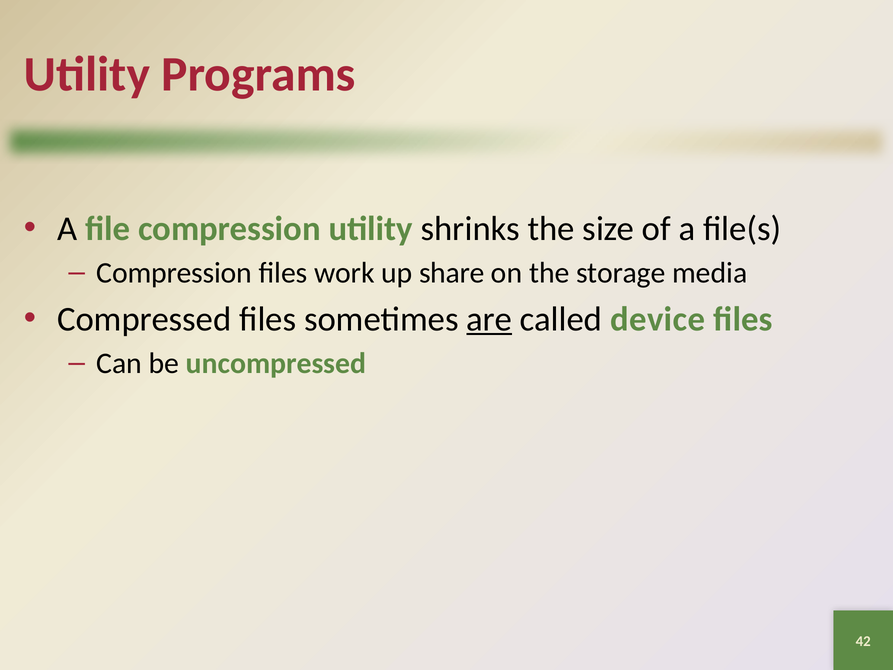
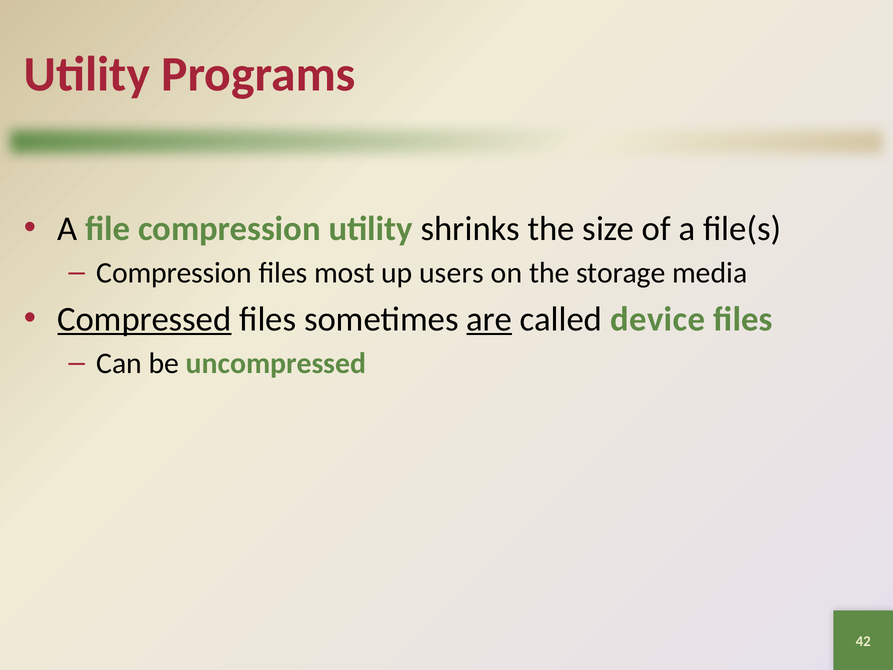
work: work -> most (344, 273)
share: share -> users (452, 273)
Compressed underline: none -> present (144, 319)
